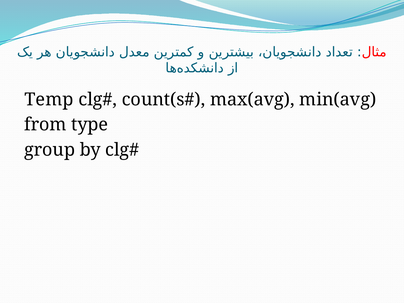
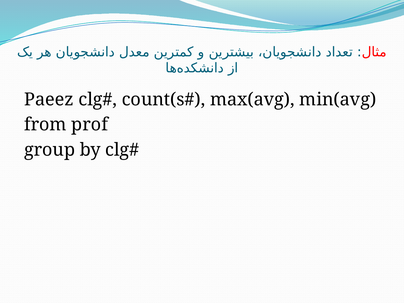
Temp: Temp -> Paeez (49, 100)
type: type -> prof (90, 125)
